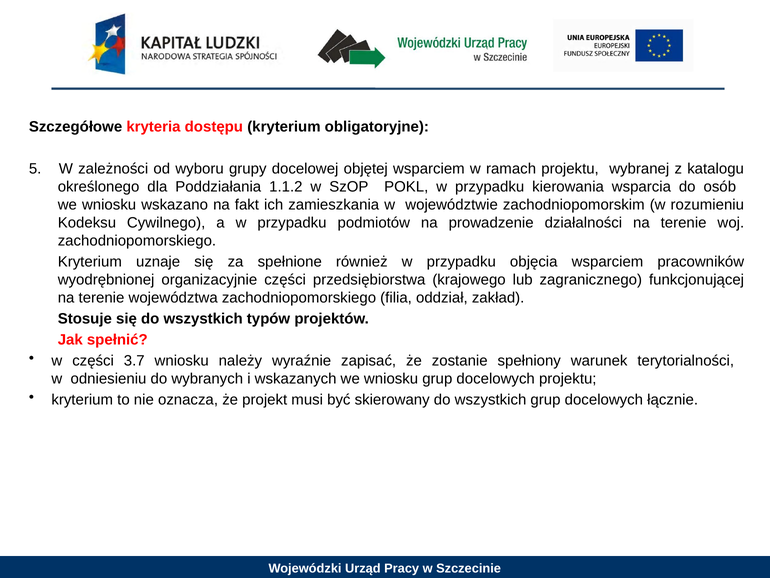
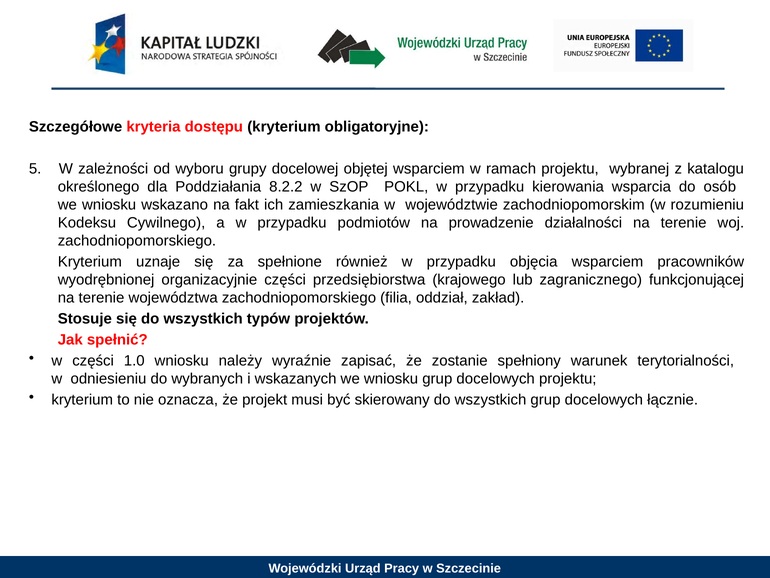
1.1.2: 1.1.2 -> 8.2.2 (286, 187)
3.7: 3.7 -> 1.0 (134, 361)
